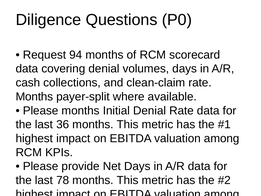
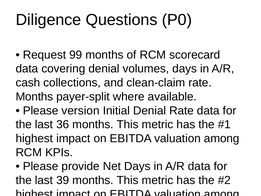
94: 94 -> 99 (76, 55)
Please months: months -> version (81, 110)
78: 78 -> 39 (63, 180)
